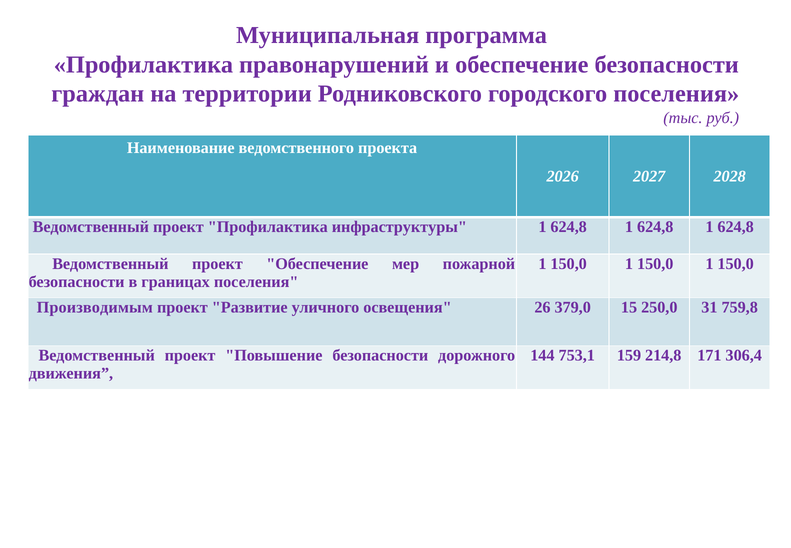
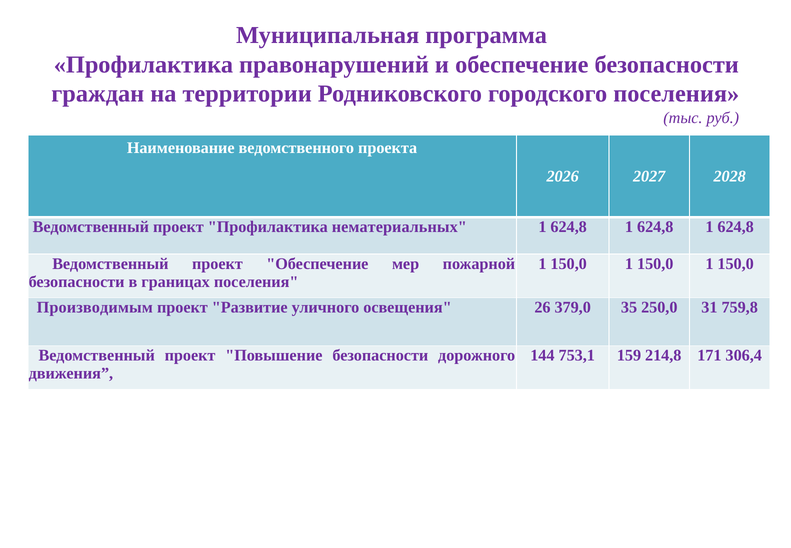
инфраструктуры: инфраструктуры -> нематериальных (399, 227)
15: 15 -> 35 (629, 307)
